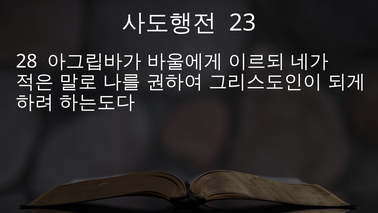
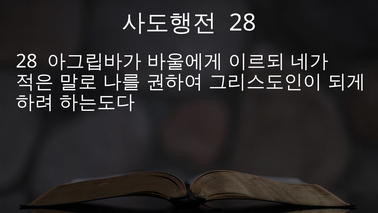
23: 23 -> 28 (243, 23)
